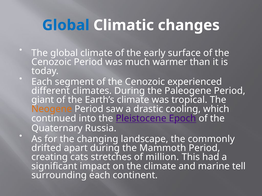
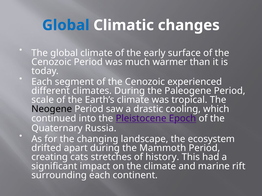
giant: giant -> scale (43, 100)
Neogene colour: orange -> black (52, 109)
commonly: commonly -> ecosystem (211, 139)
million: million -> history (162, 157)
tell: tell -> rift (239, 167)
